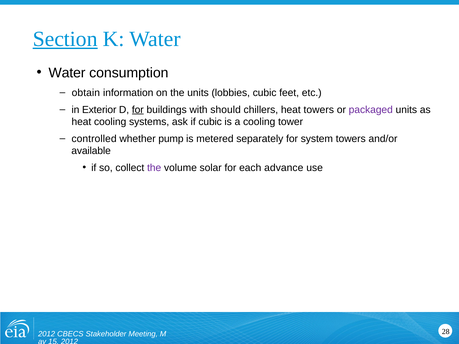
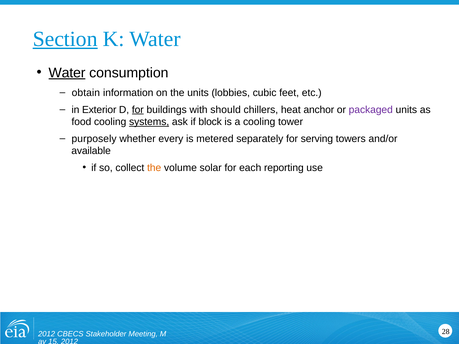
Water underline: none -> present (67, 73)
heat towers: towers -> anchor (319, 110)
heat: heat -> food (81, 122)
systems underline: none -> present (149, 122)
if cubic: cubic -> block (210, 122)
controlled: controlled -> purposely (94, 139)
pump: pump -> every (171, 139)
system: system -> serving (317, 139)
the colour: purple -> orange (154, 168)
advance: advance -> reporting (284, 168)
